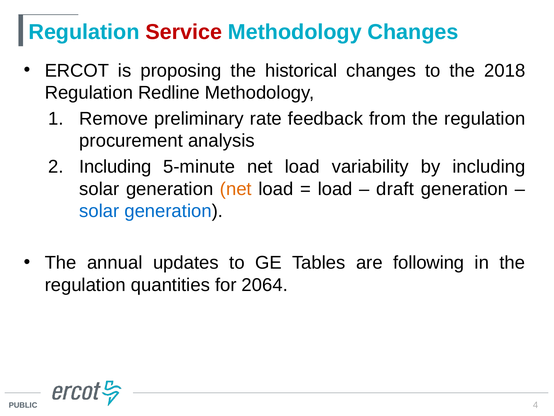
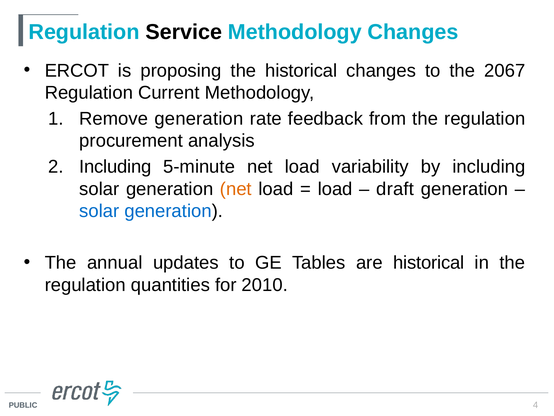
Service colour: red -> black (184, 32)
2018: 2018 -> 2067 (505, 71)
Redline: Redline -> Current (169, 93)
Remove preliminary: preliminary -> generation (199, 119)
are following: following -> historical (429, 263)
2064: 2064 -> 2010 (265, 285)
